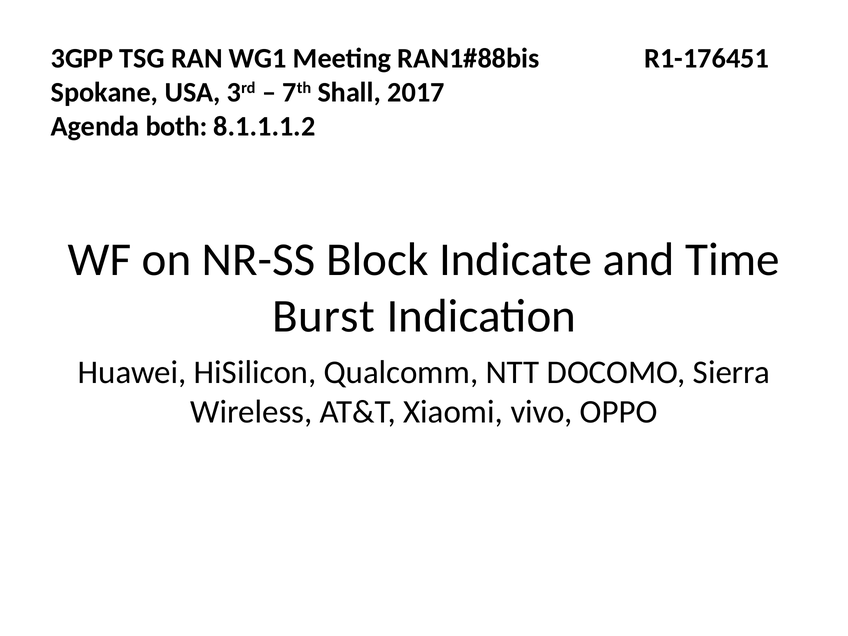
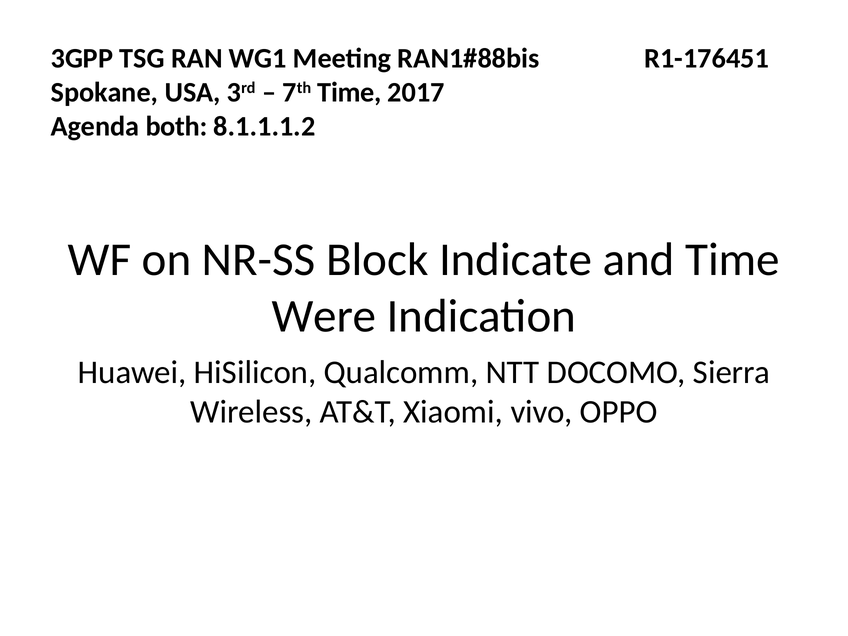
7th Shall: Shall -> Time (349, 92)
Burst: Burst -> Were (324, 316)
